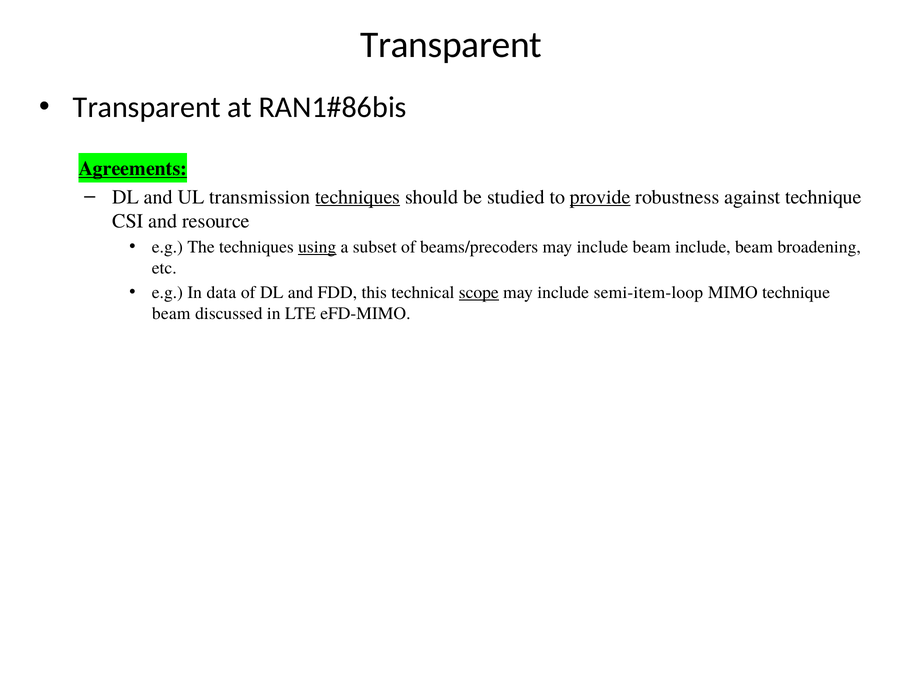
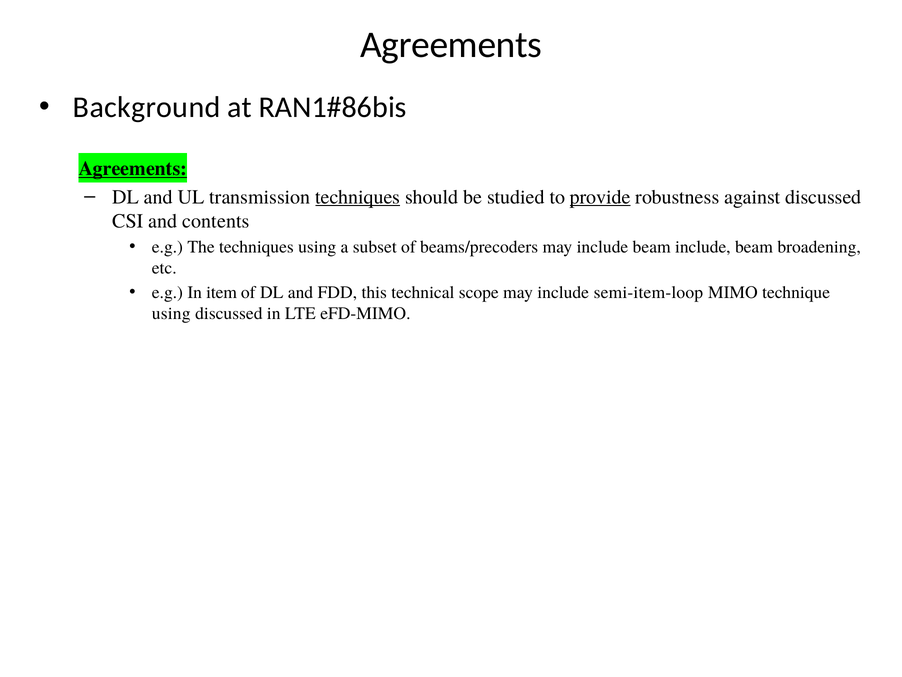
Transparent: Transparent -> Agreements (451, 45)
Transparent: Transparent -> Background (147, 107)
against technique: technique -> discussed (823, 197)
resource: resource -> contents (216, 221)
using underline: present -> none (317, 247)
data: data -> item (222, 292)
scope underline: present -> none (479, 292)
beam: beam -> using (171, 313)
